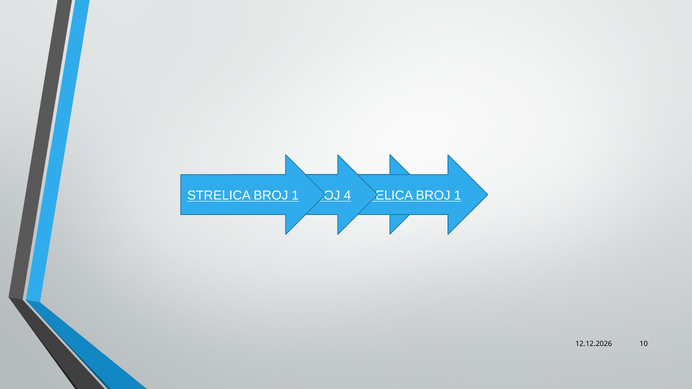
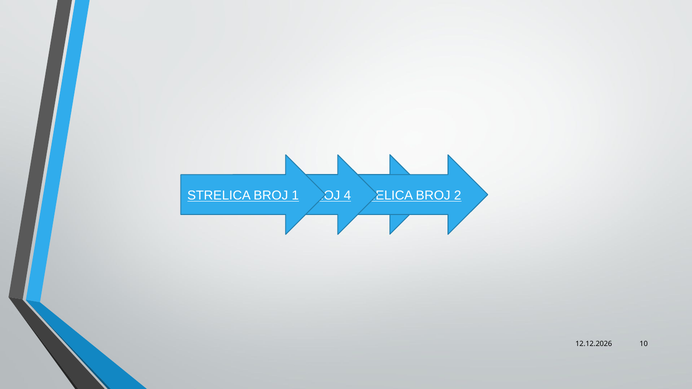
1: 1 -> 2 (458, 196)
